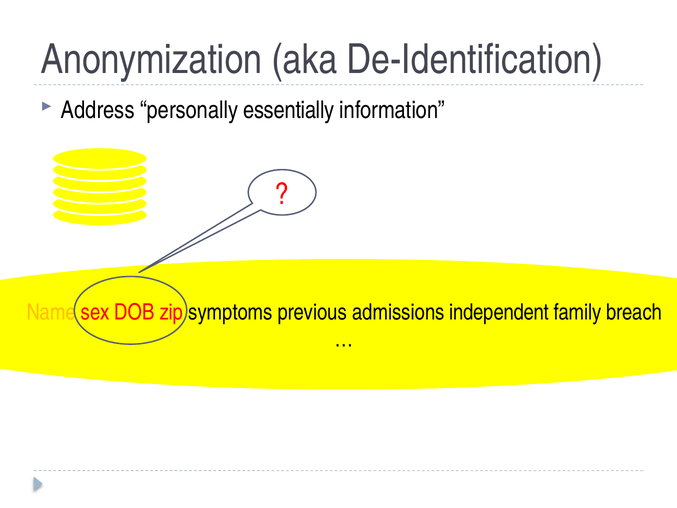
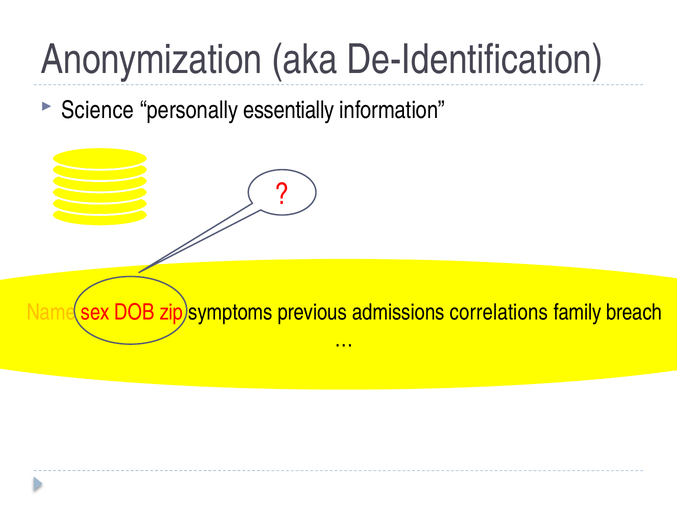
Address: Address -> Science (98, 110)
independent: independent -> correlations (499, 312)
